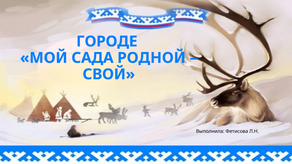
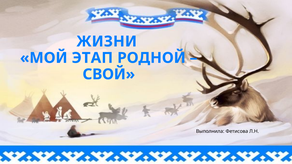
ГОРОДЕ: ГОРОДЕ -> ЖИЗНИ (107, 42)
САДА: САДА -> ЭТАП (92, 58)
